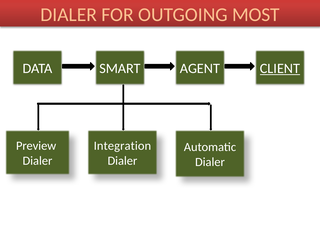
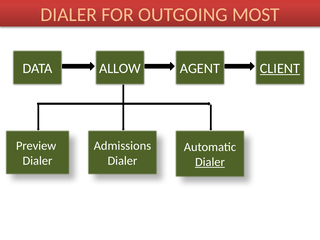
SMART: SMART -> ALLOW (120, 68)
Integration: Integration -> Admissions (122, 146)
Dialer underline: none -> present (210, 162)
